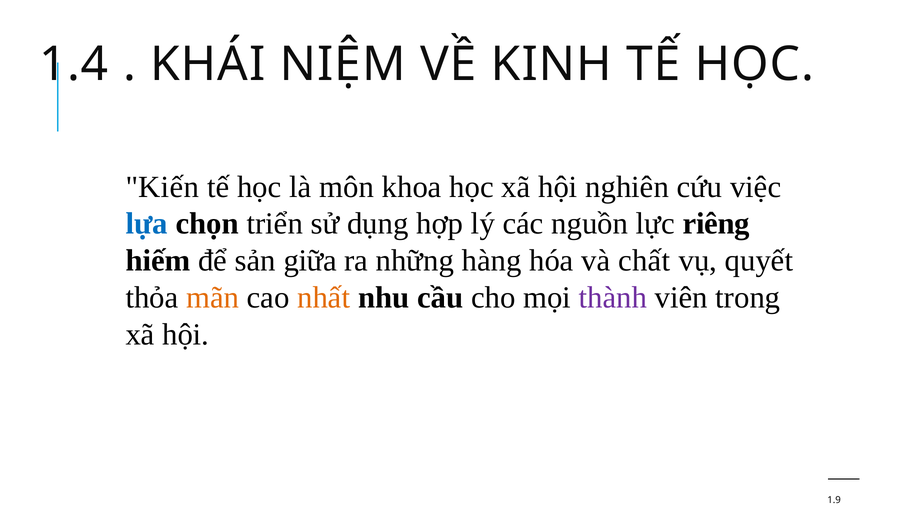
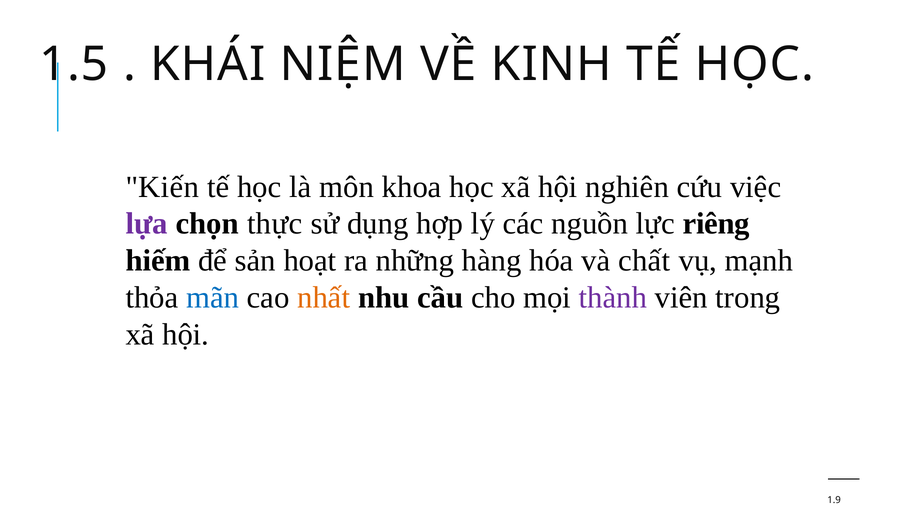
1.4: 1.4 -> 1.5 (74, 65)
lựa colour: blue -> purple (147, 224)
triển: triển -> thực (275, 224)
giữa: giữa -> hoạt (310, 261)
quyết: quyết -> mạnh (759, 261)
mãn colour: orange -> blue (213, 298)
